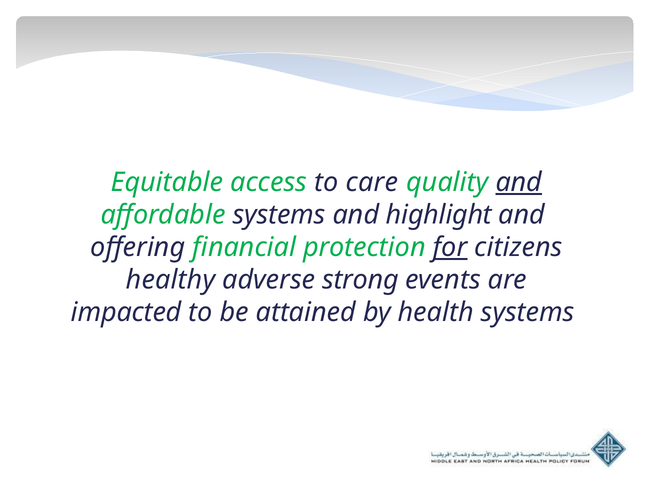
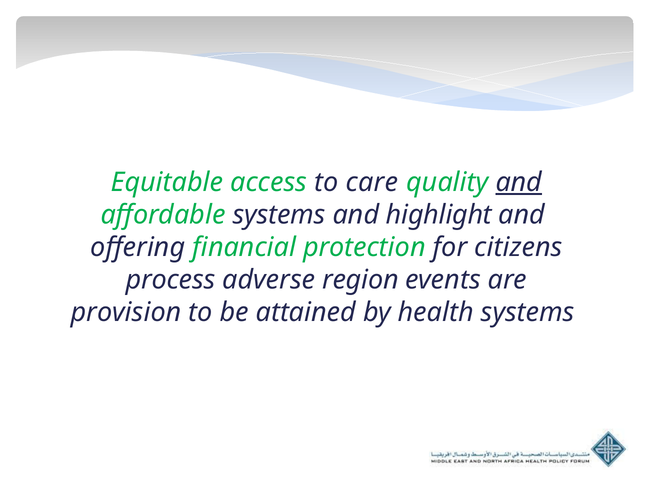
for underline: present -> none (450, 247)
healthy: healthy -> process (171, 280)
strong: strong -> region (360, 280)
impacted: impacted -> provision (126, 312)
